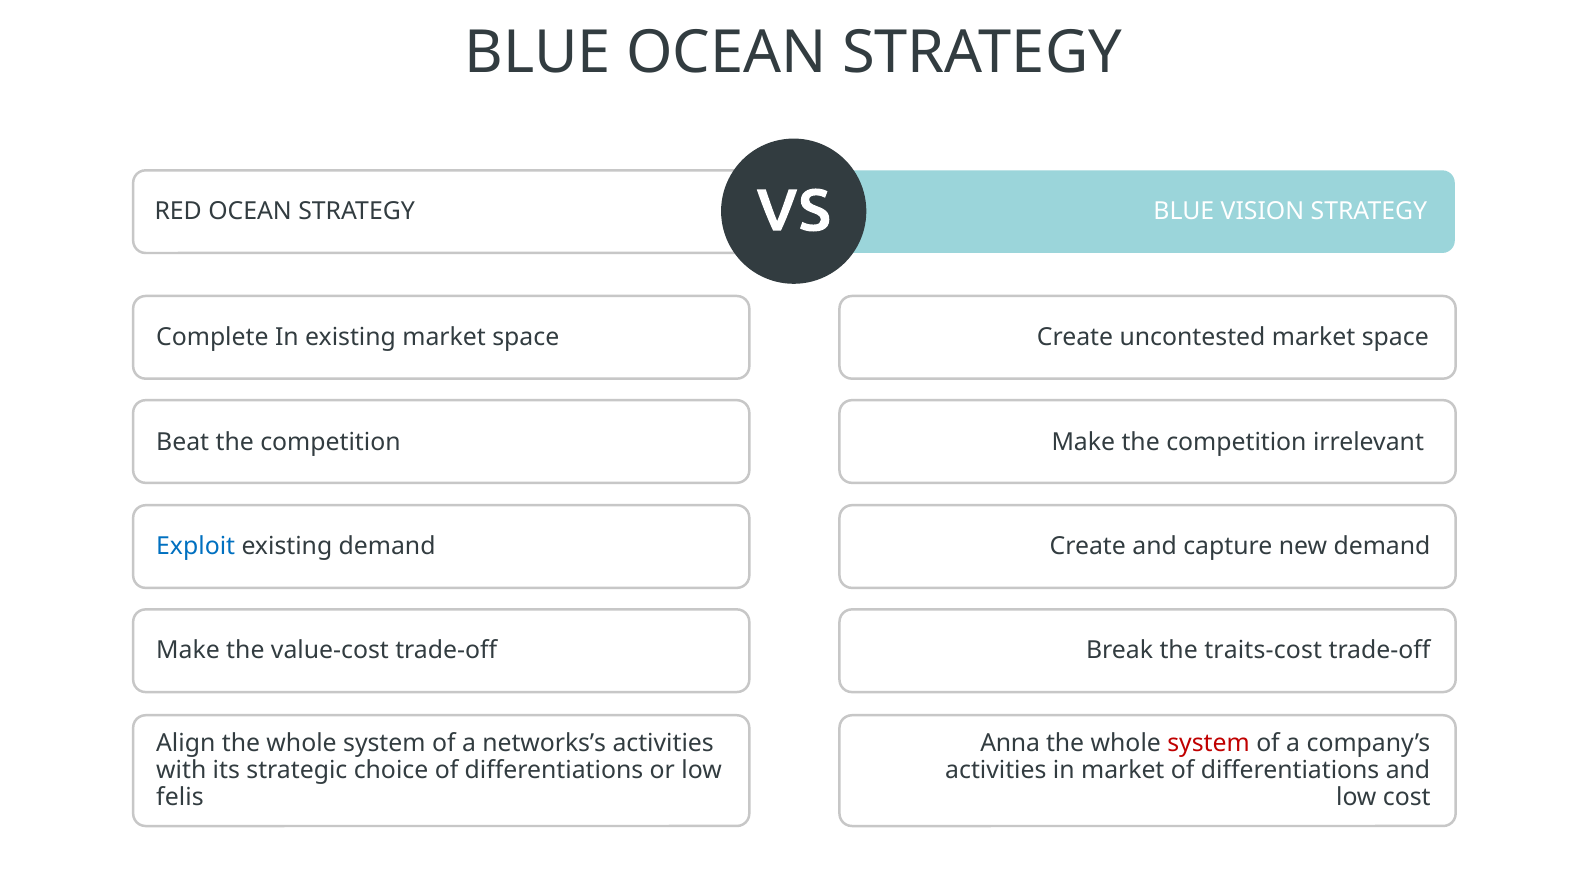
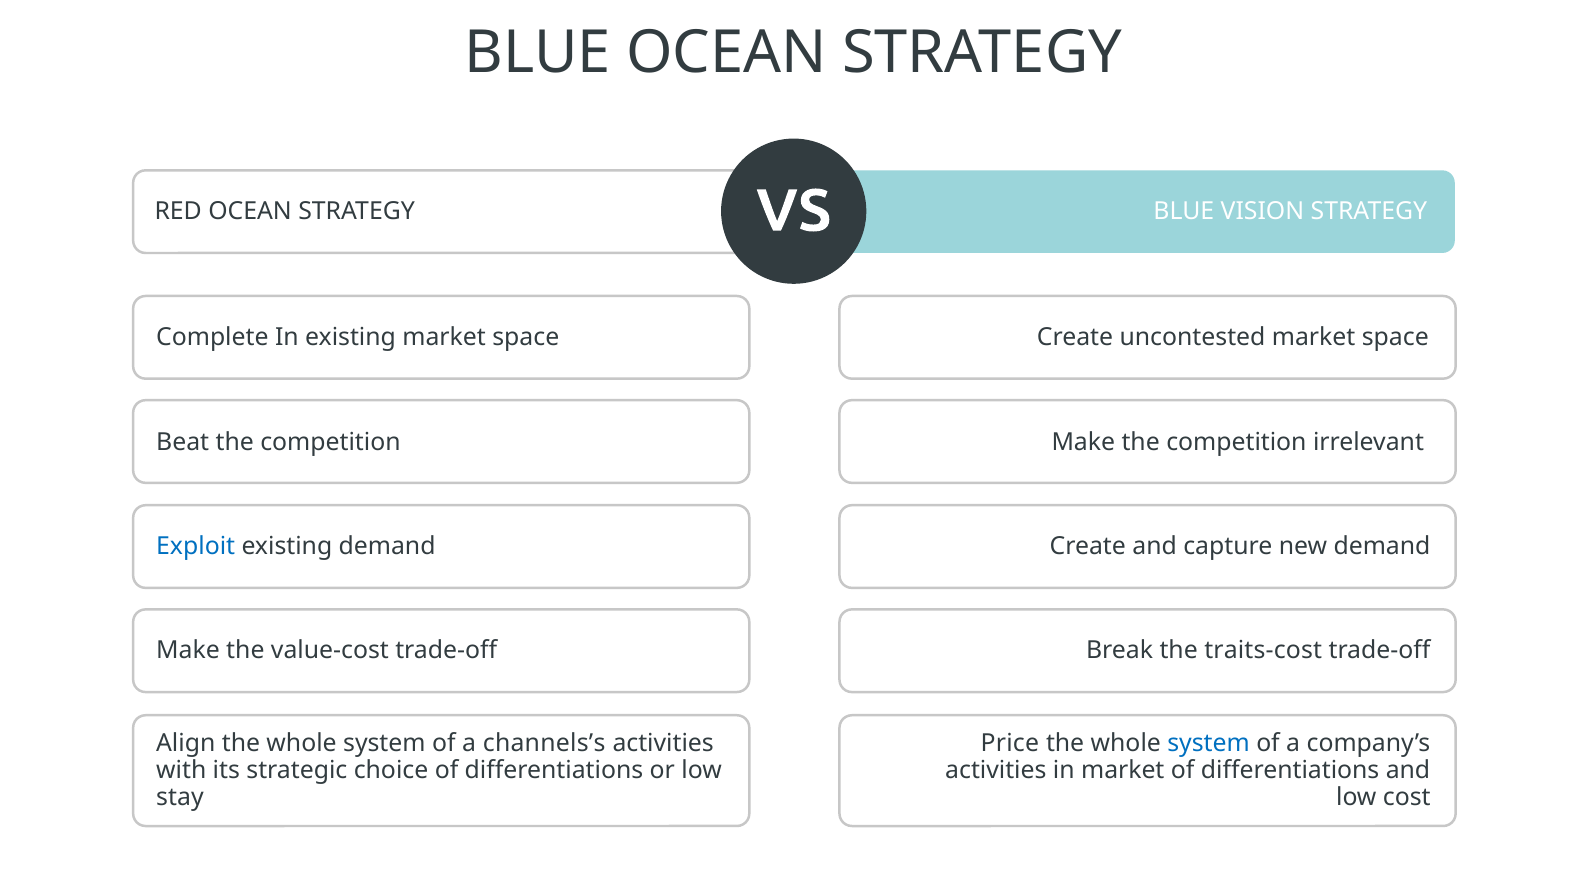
networks’s: networks’s -> channels’s (544, 744)
Anna: Anna -> Price (1010, 744)
system colour: red -> blue (1209, 744)
felis: felis -> stay (180, 798)
